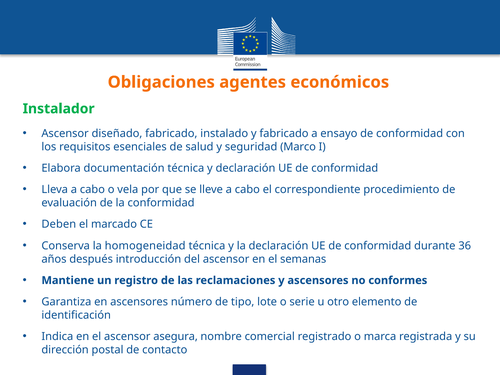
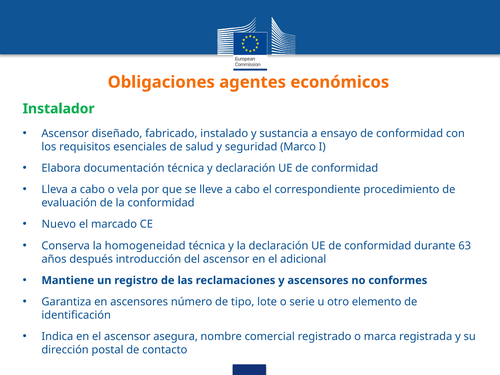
y fabricado: fabricado -> sustancia (284, 134)
Deben: Deben -> Nuevo (59, 224)
36: 36 -> 63 (465, 246)
semanas: semanas -> adicional (303, 259)
